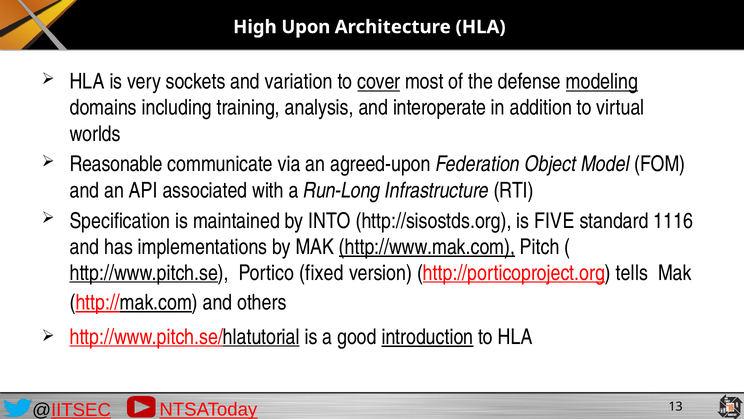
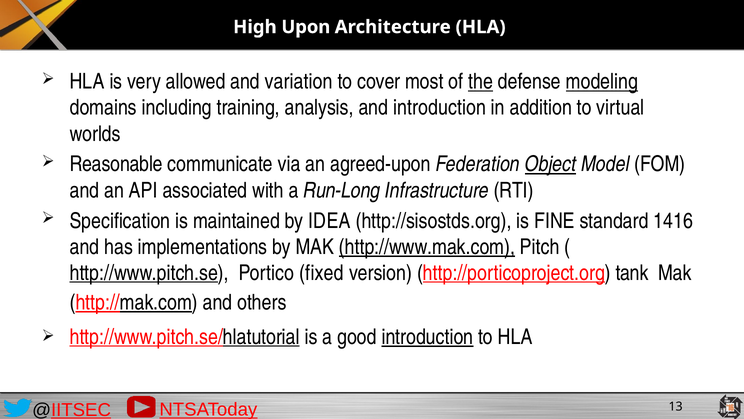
sockets: sockets -> allowed (196, 82)
cover underline: present -> none (379, 82)
the underline: none -> present (481, 82)
and interoperate: interoperate -> introduction (440, 108)
Object underline: none -> present (550, 164)
INTO: INTO -> IDEA (329, 221)
FIVE: FIVE -> FINE (554, 221)
1116: 1116 -> 1416 (673, 221)
tells: tells -> tank (632, 273)
